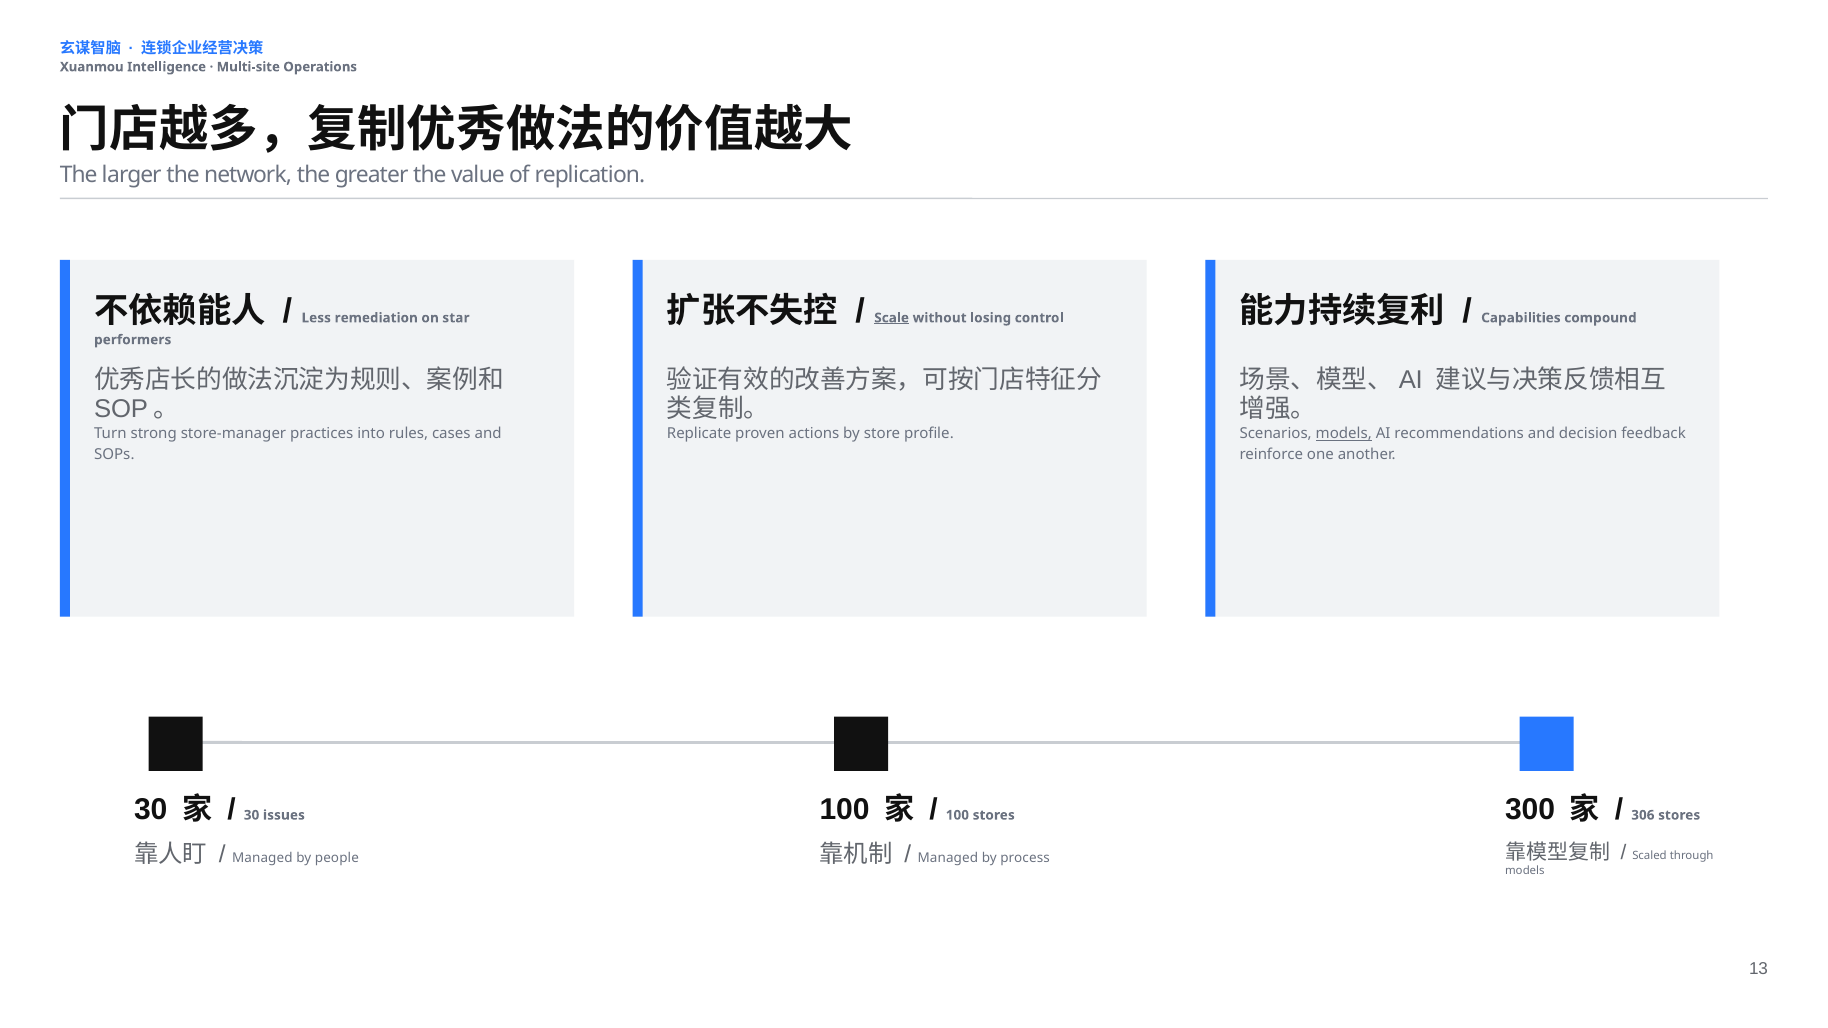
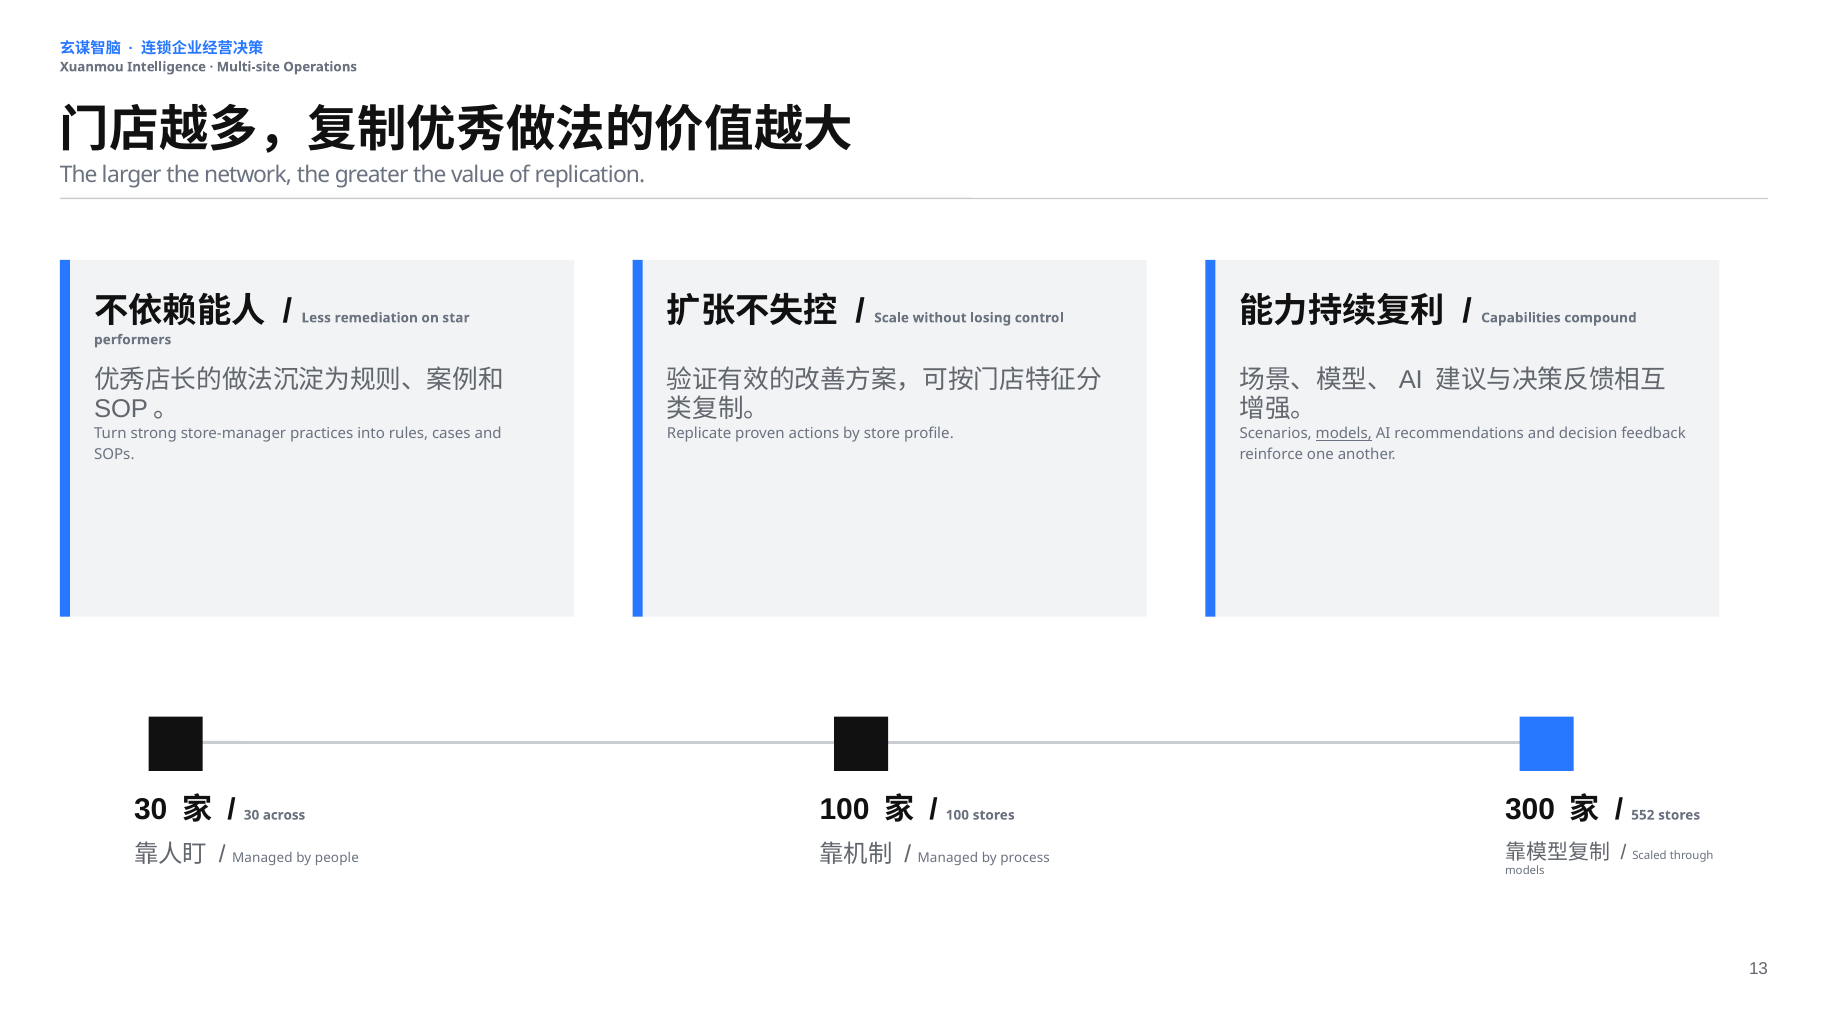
Scale underline: present -> none (892, 318)
issues: issues -> across (284, 815)
306: 306 -> 552 (1643, 815)
